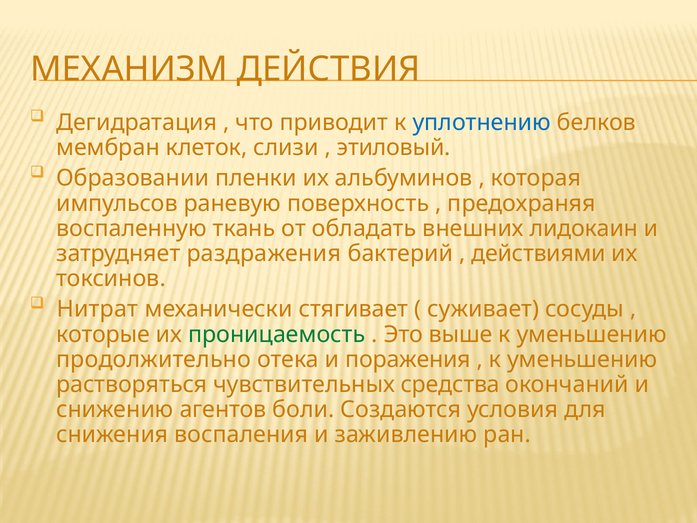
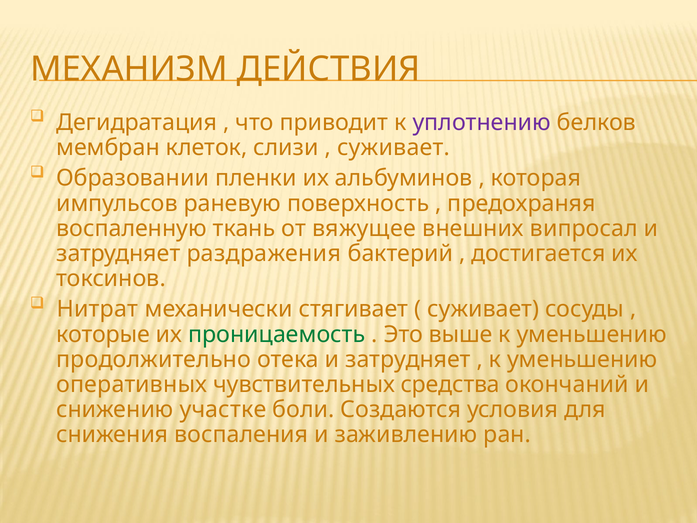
уплотнению colour: blue -> purple (482, 122)
этиловый: этиловый -> суживает (394, 148)
обладать: обладать -> вяжущее (364, 228)
лидокаин: лидокаин -> випросал (584, 228)
действиями: действиями -> достигается (538, 253)
отека и поражения: поражения -> затрудняет (408, 359)
растворяться: растворяться -> оперативных (132, 384)
агентов: агентов -> участке (223, 409)
